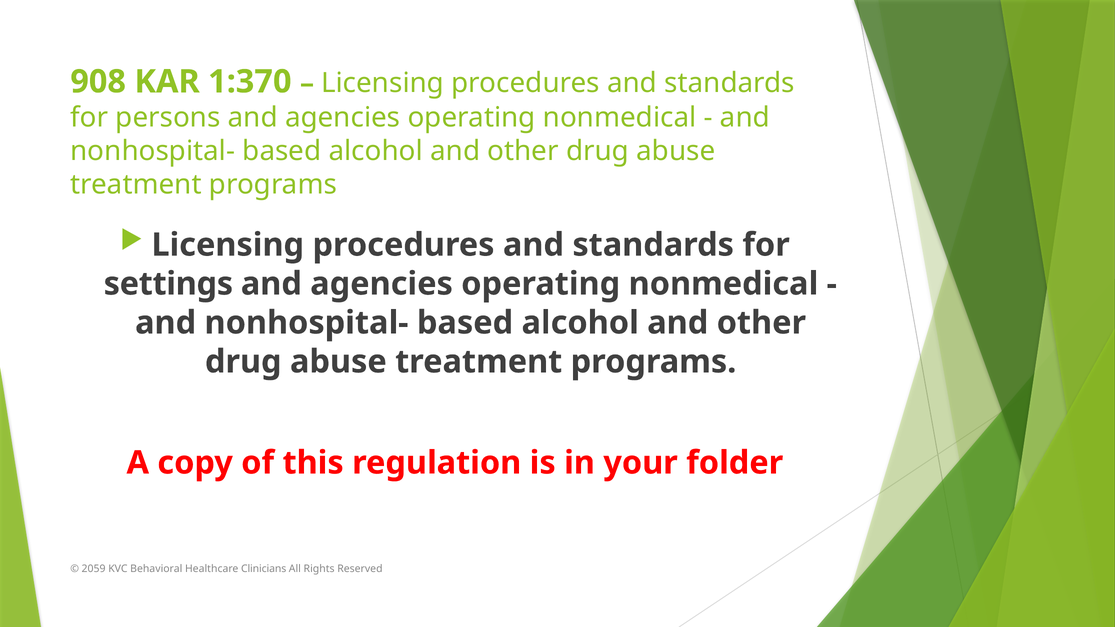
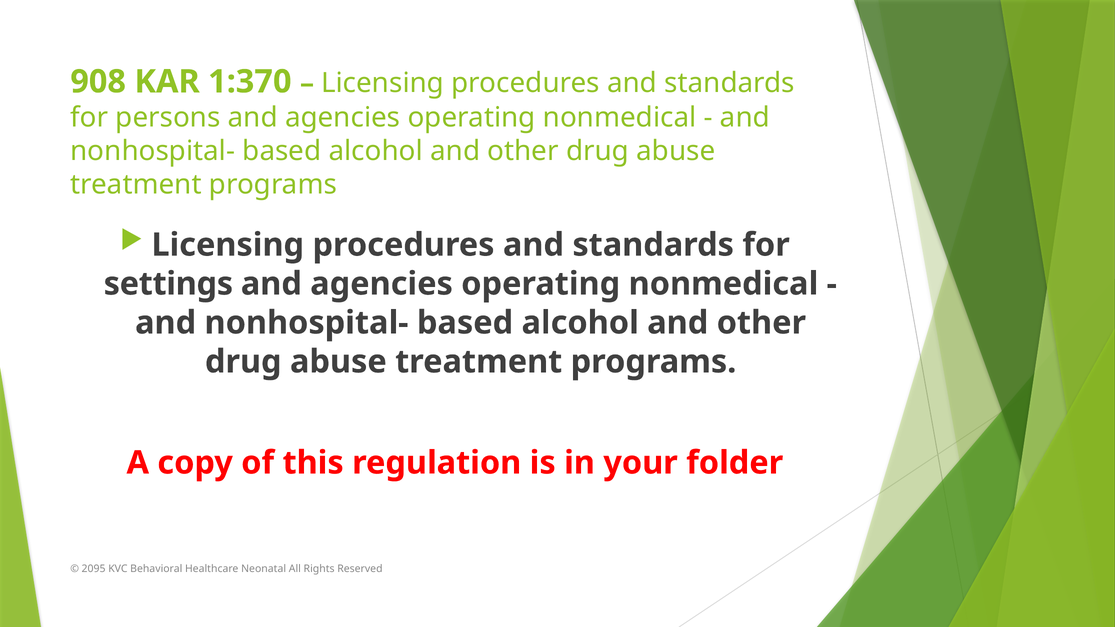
2059: 2059 -> 2095 (94, 569)
Clinicians: Clinicians -> Neonatal (264, 569)
